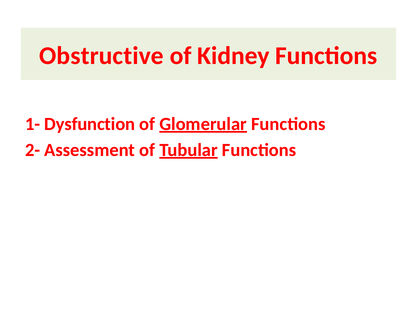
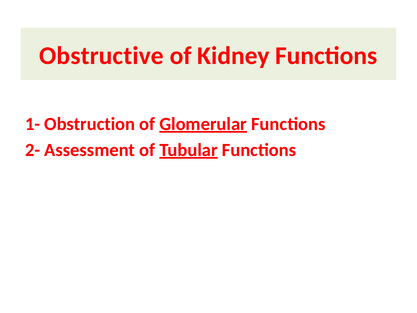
Dysfunction: Dysfunction -> Obstruction (90, 124)
